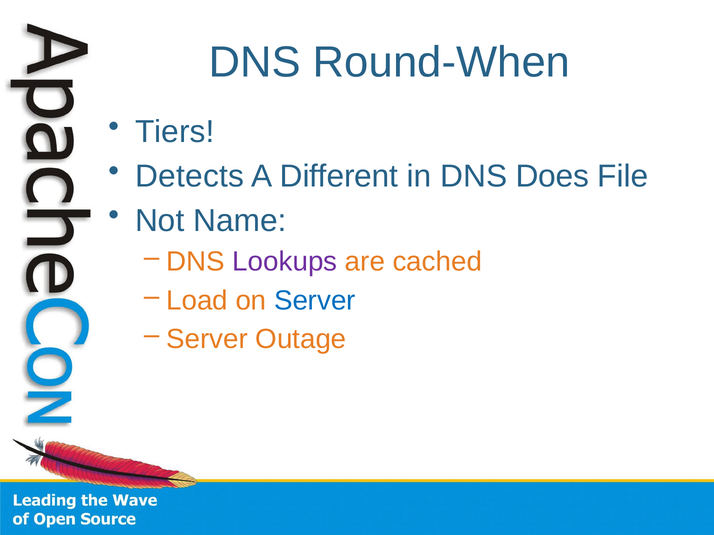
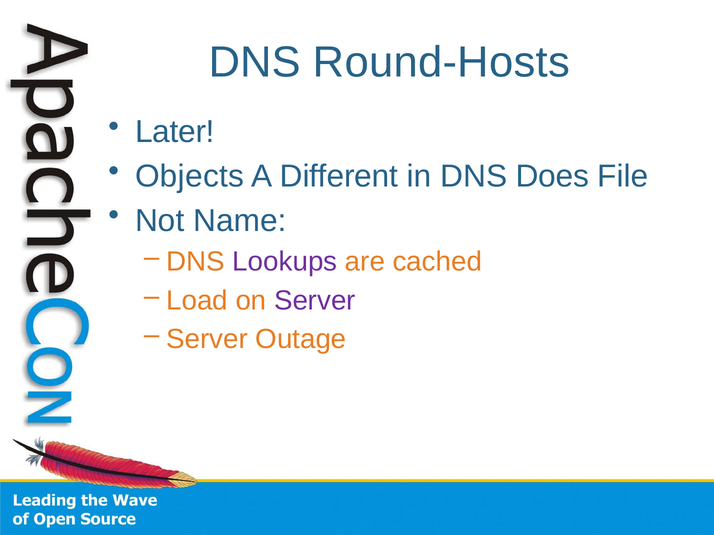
Round-When: Round-When -> Round-Hosts (441, 63)
Tiers: Tiers -> Later (175, 132)
Detects: Detects -> Objects (190, 176)
Server colour: blue -> purple (315, 301)
